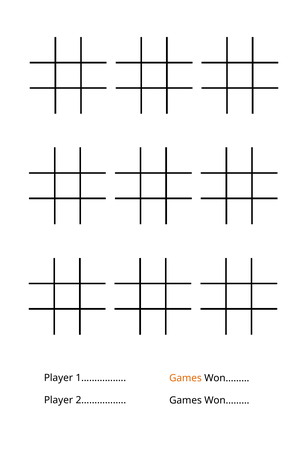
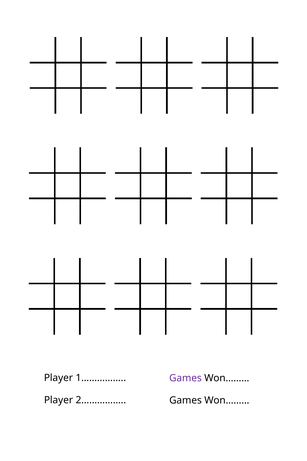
Games colour: orange -> purple (185, 378)
